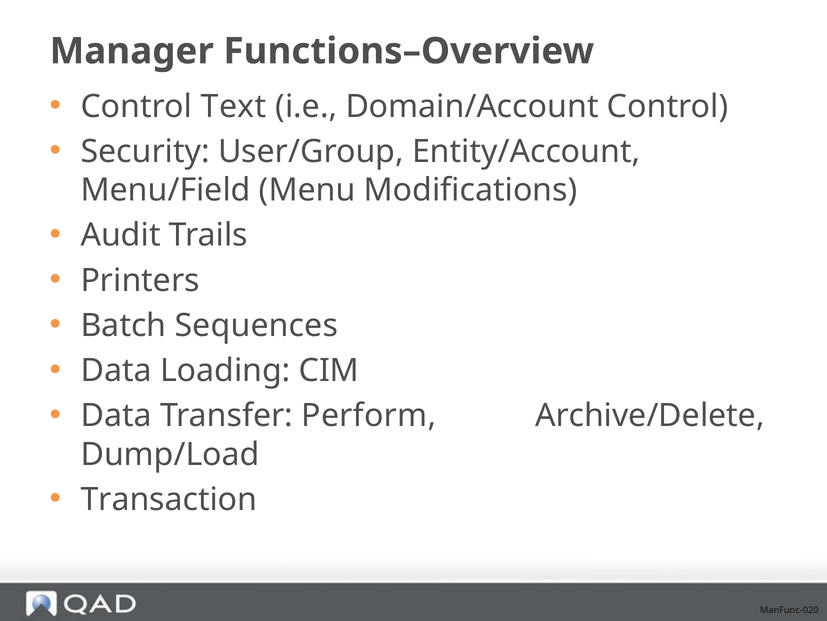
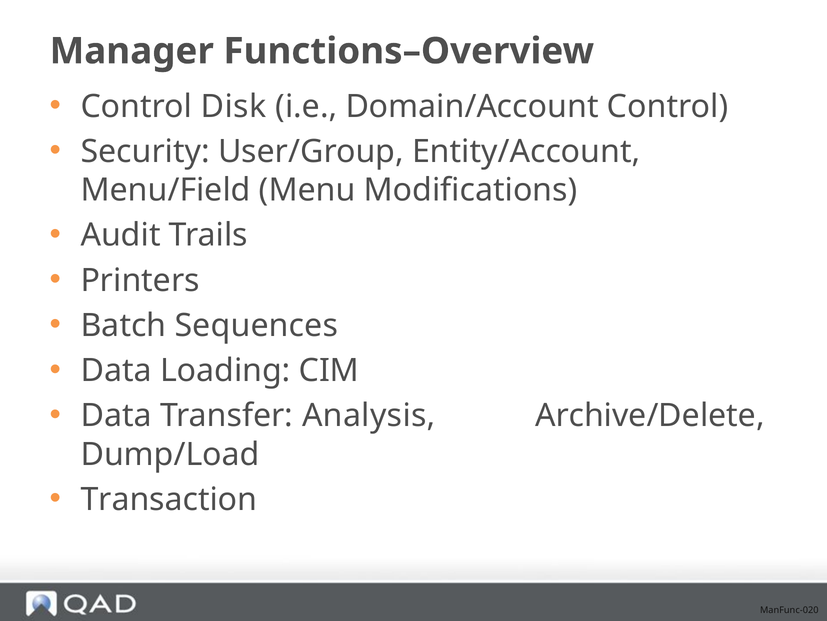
Text: Text -> Disk (234, 106)
Perform: Perform -> Analysis (369, 415)
